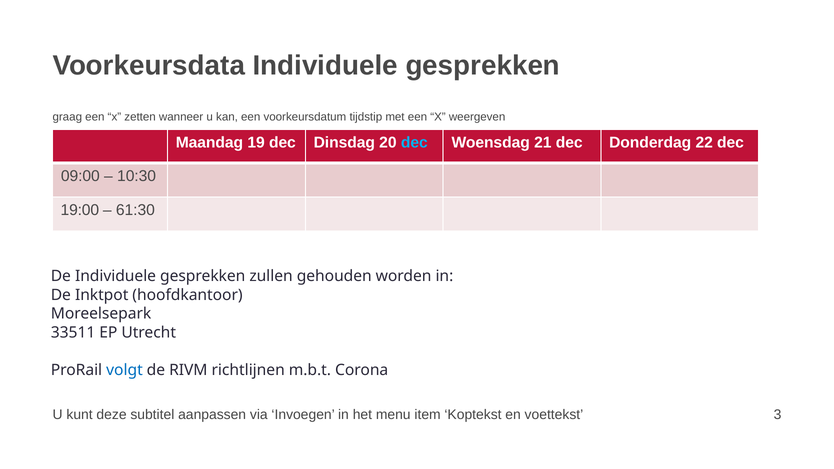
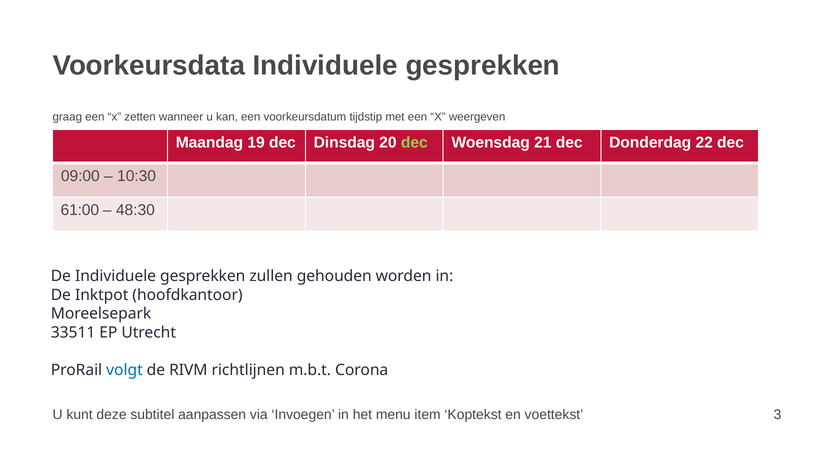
dec colour: light blue -> light green (414, 142)
19:00: 19:00 -> 61:00 (80, 210)
61:30: 61:30 -> 48:30 (135, 210)
